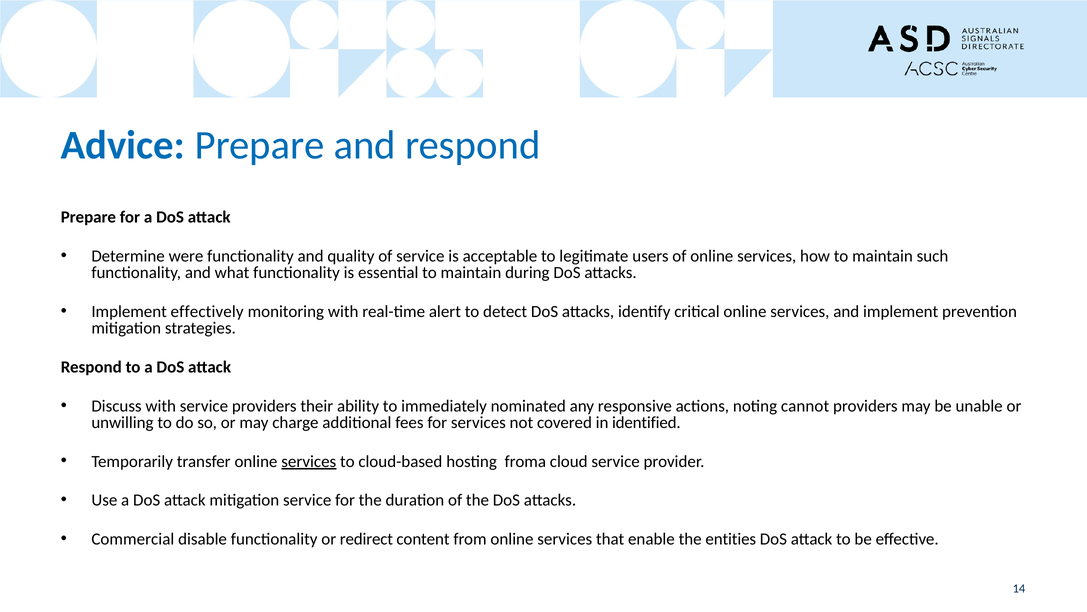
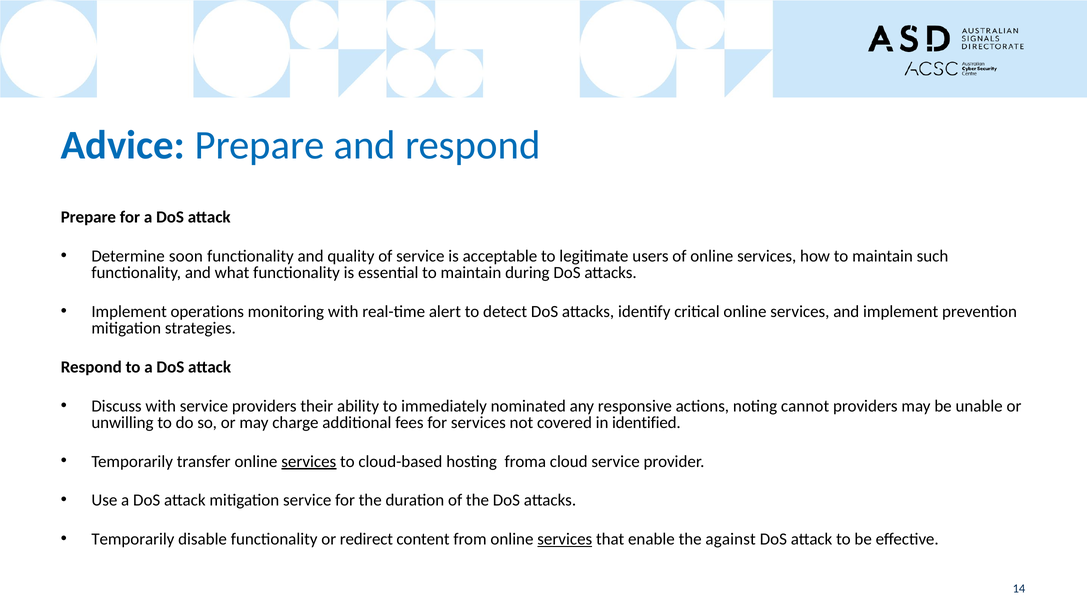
were: were -> soon (186, 256)
effectively: effectively -> operations (207, 311)
Commercial: Commercial -> Temporarily (133, 539)
services underline: none -> present (565, 539)
entities: entities -> against (731, 539)
